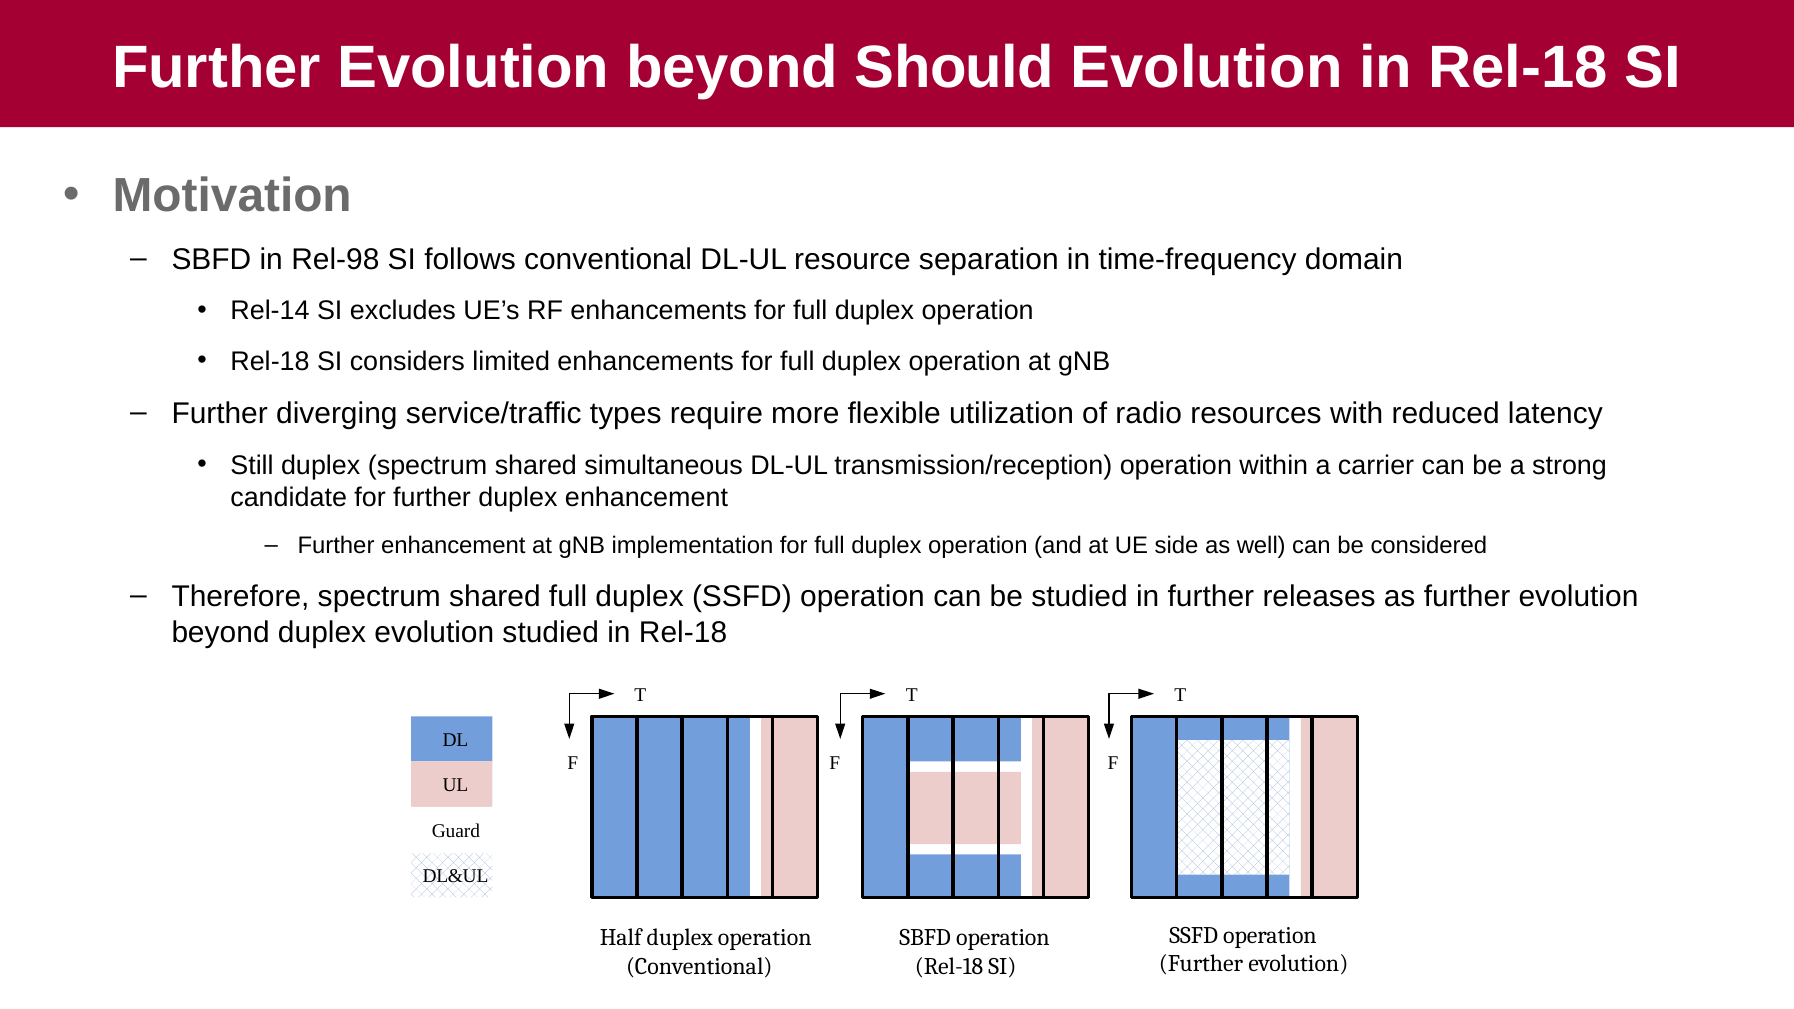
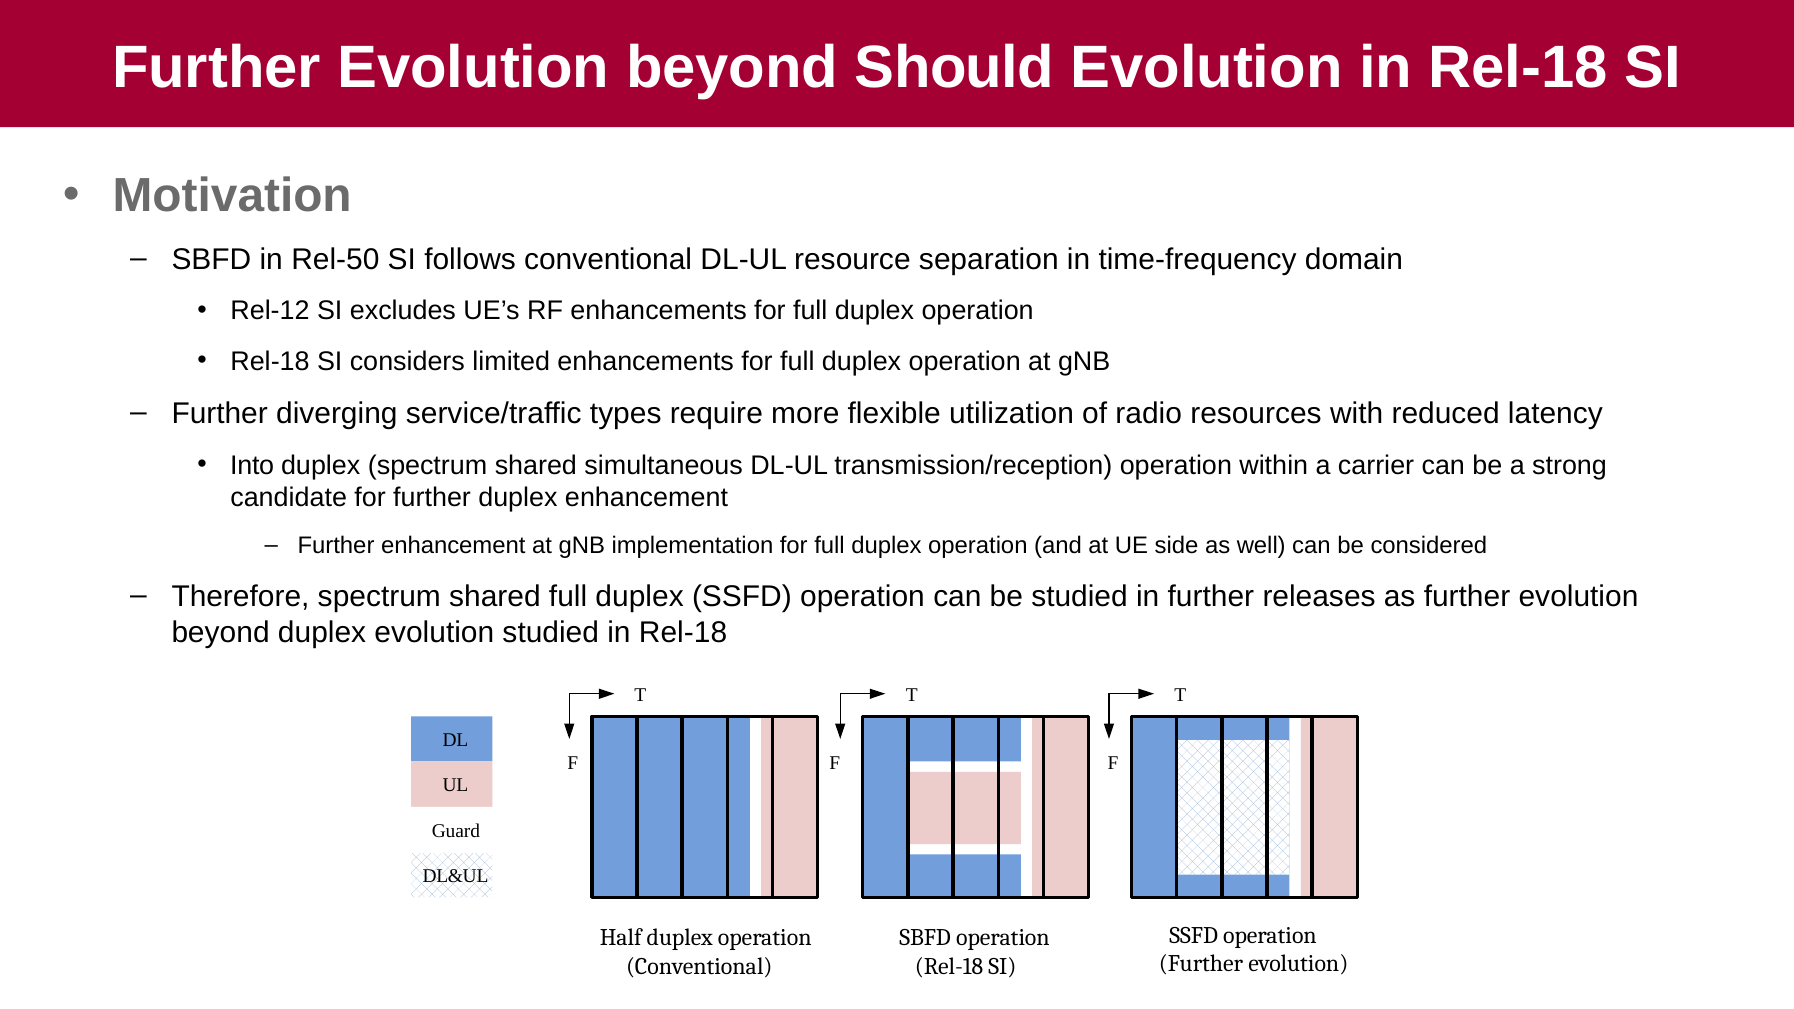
Rel-98: Rel-98 -> Rel-50 (335, 259)
Rel-14: Rel-14 -> Rel-12 (270, 311)
Still: Still -> Into (252, 465)
